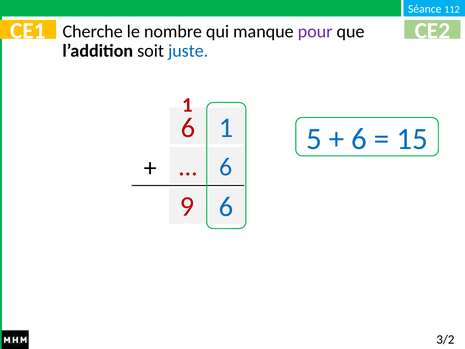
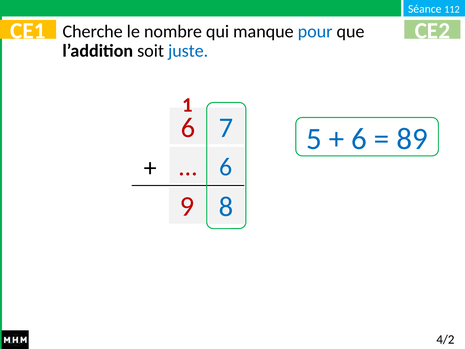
pour colour: purple -> blue (315, 31)
1: 1 -> 7 (226, 128)
15: 15 -> 89 (412, 139)
9 6: 6 -> 8 (226, 207)
3/2: 3/2 -> 4/2 (445, 339)
